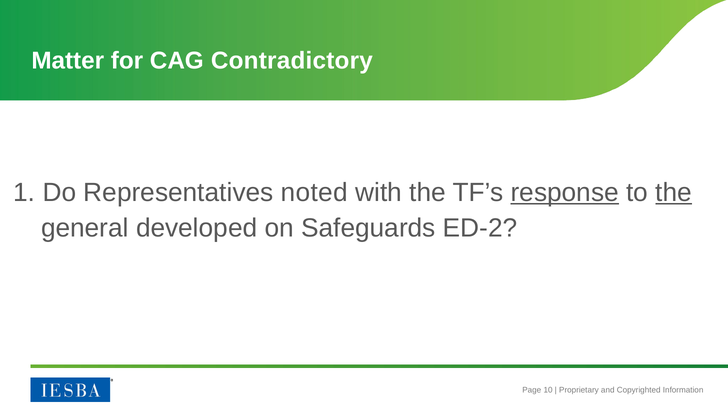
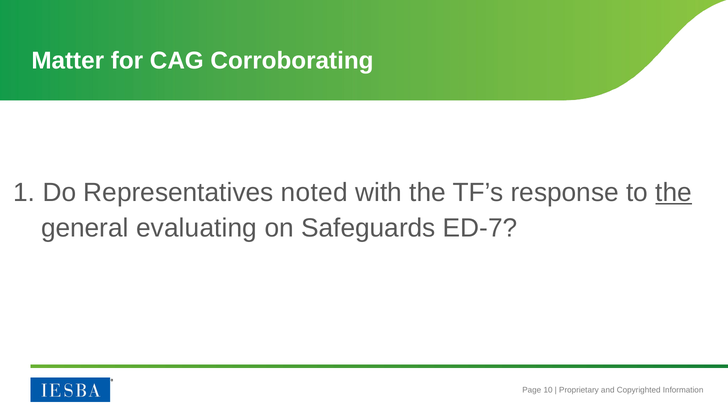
Contradictory: Contradictory -> Corroborating (292, 61)
response underline: present -> none (565, 192)
developed: developed -> evaluating (197, 228)
ED-2: ED-2 -> ED-7 (480, 228)
